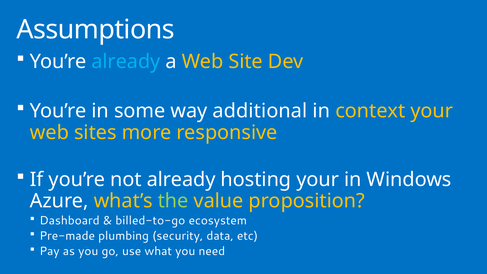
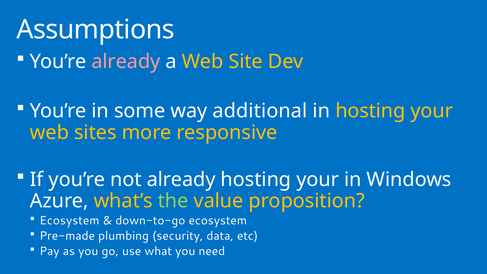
already colour: light blue -> pink (126, 62)
in context: context -> hosting (370, 111)
Dashboard: Dashboard -> Ecosystem (69, 221)
billed-to-go: billed-to-go -> down-to-go (150, 221)
